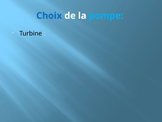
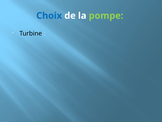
pompe colour: light blue -> light green (106, 16)
